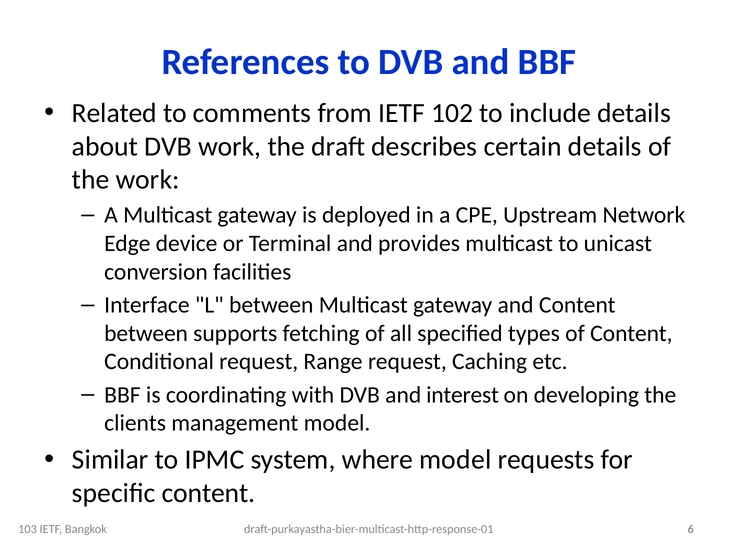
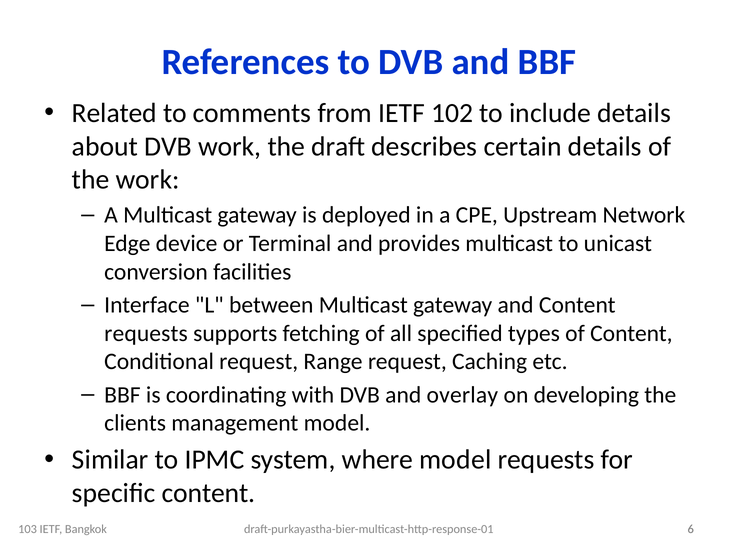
between: between -> requests (146, 333)
interest: interest -> overlay (462, 394)
